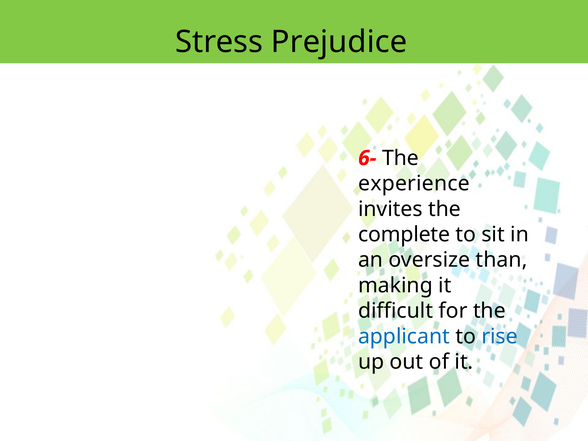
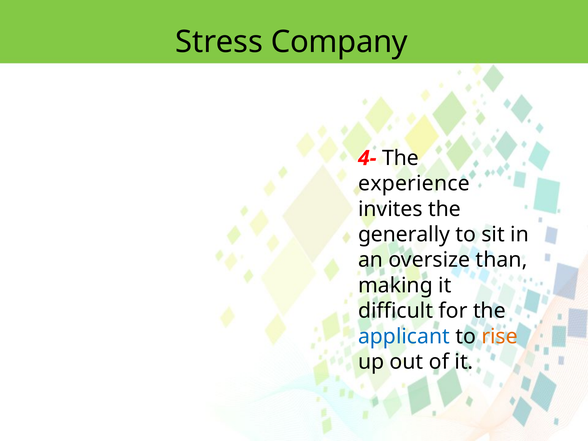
Prejudice: Prejudice -> Company (339, 42)
6-: 6- -> 4- (367, 158)
complete: complete -> generally (404, 235)
rise colour: blue -> orange (500, 336)
